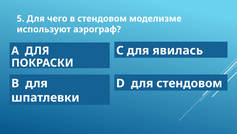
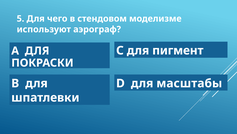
явилась: явилась -> пигмент (178, 50)
для стендовом: стендовом -> масштабы (189, 83)
